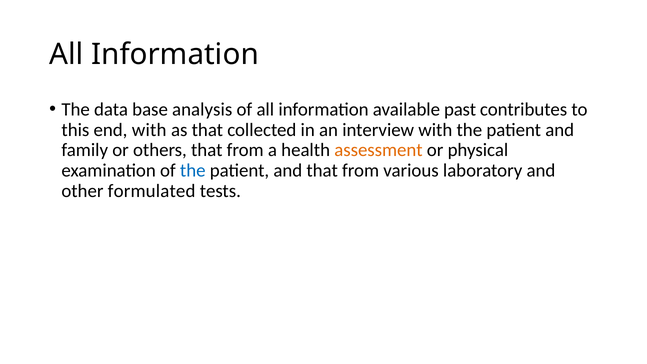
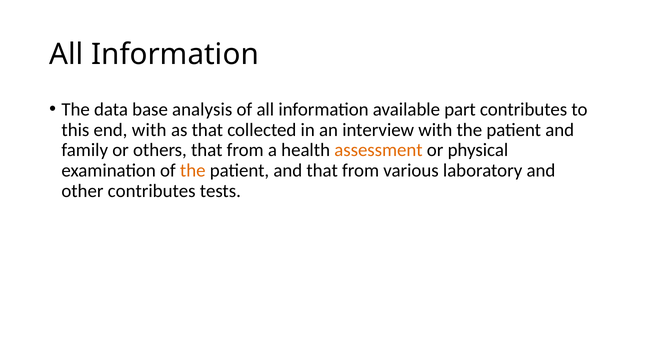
past: past -> part (460, 109)
the colour: blue -> orange (193, 171)
other formulated: formulated -> contributes (152, 191)
